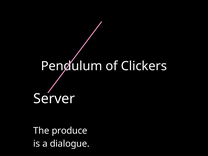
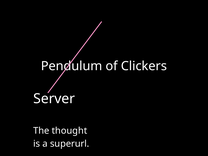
produce: produce -> thought (69, 131)
dialogue: dialogue -> superurl (70, 144)
